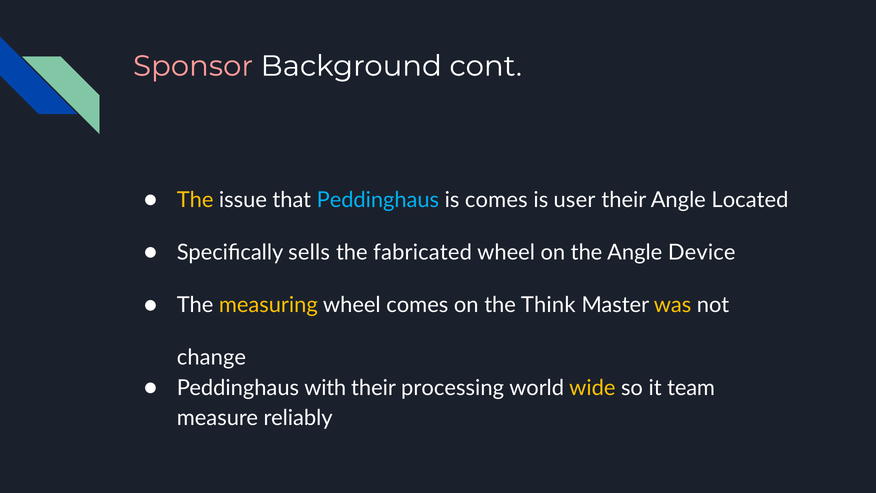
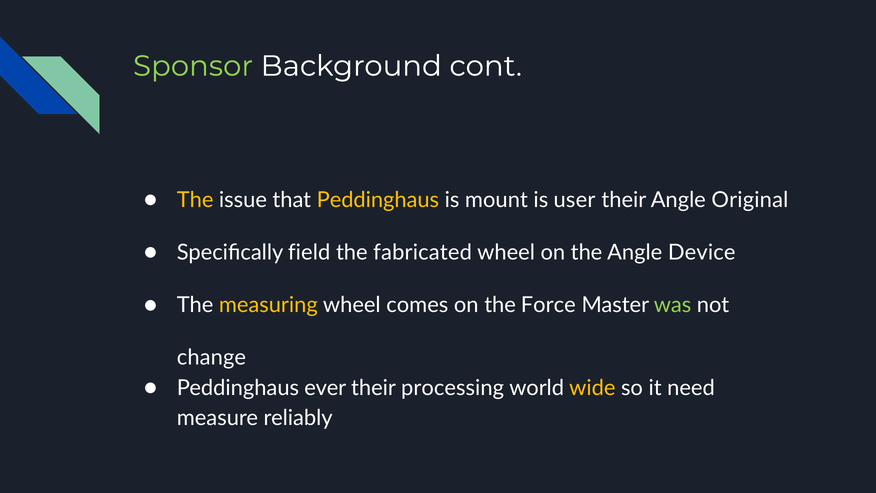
Sponsor colour: pink -> light green (193, 66)
Peddinghaus colour: light blue -> yellow (378, 200)
is comes: comes -> mount (496, 200)
Located: Located -> Original (750, 200)
sells: sells -> field (309, 252)
Think: Think -> Force (548, 305)
was colour: yellow -> light green (673, 305)
with: with -> ever (325, 388)
team: team -> need (691, 388)
